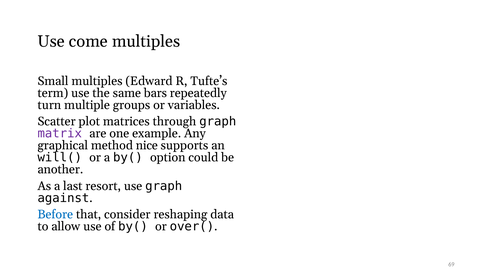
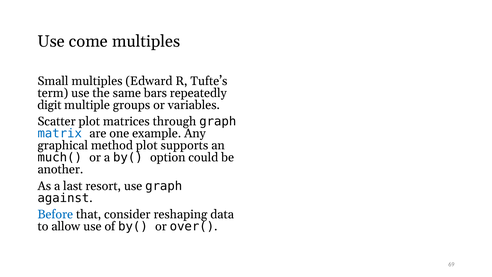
turn: turn -> digit (49, 105)
matrix colour: purple -> blue (60, 133)
method nice: nice -> plot (147, 145)
will(: will( -> much( (60, 157)
